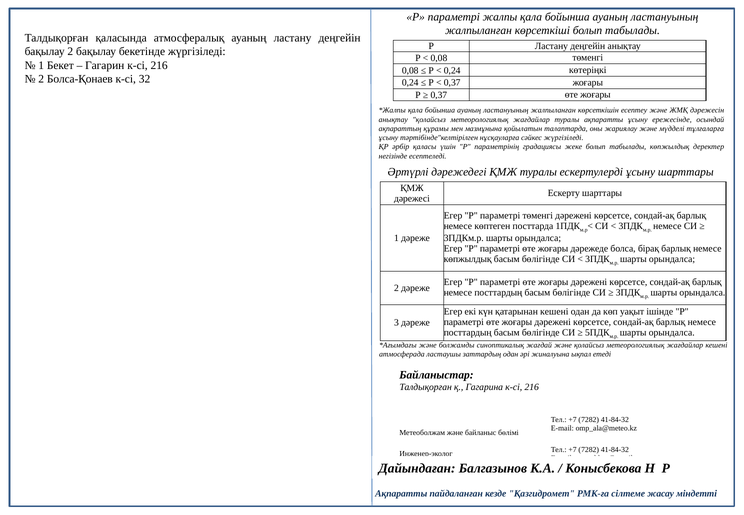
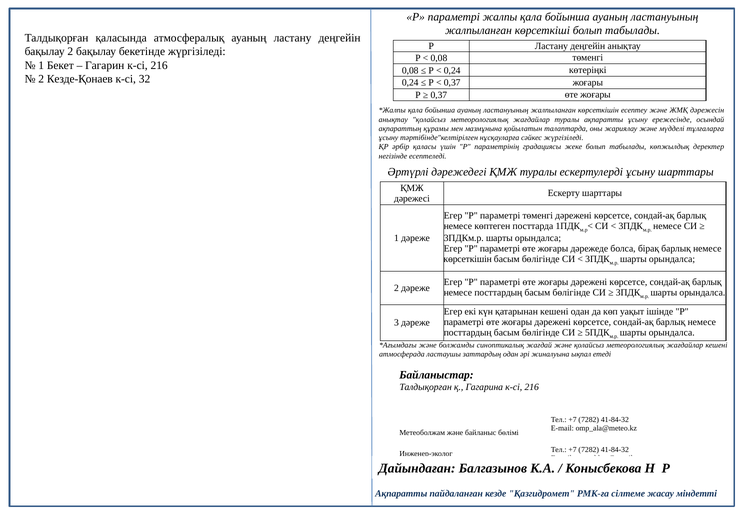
Болса-Қонаев: Болса-Қонаев -> Кезде-Қонаев (80, 79)
көпжылдық: көпжылдық -> көрсеткішін (468, 259)
